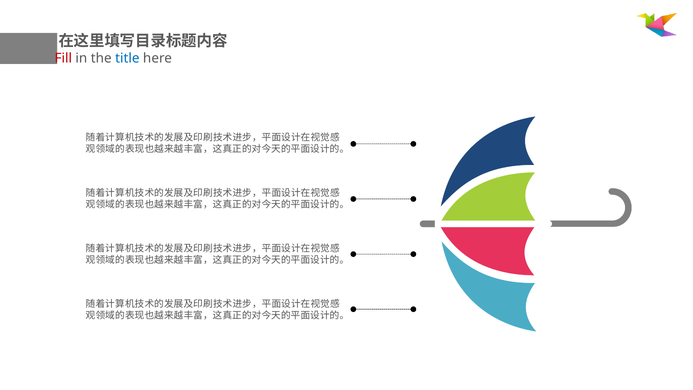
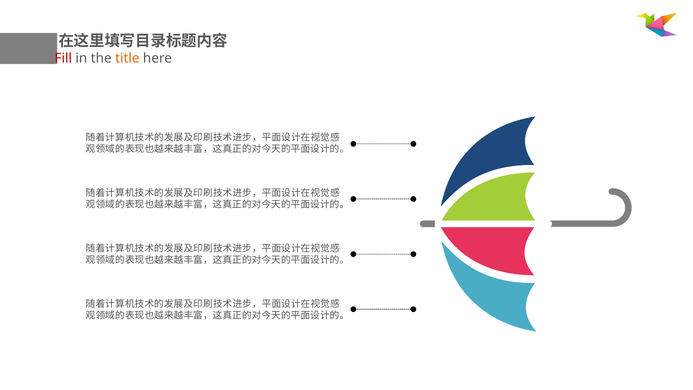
title colour: blue -> orange (127, 58)
